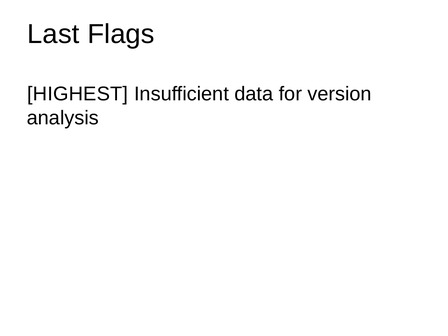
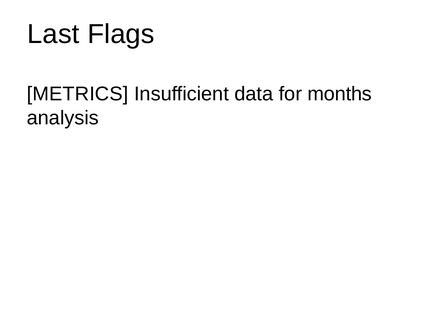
HIGHEST: HIGHEST -> METRICS (78, 94)
version: version -> months (340, 94)
